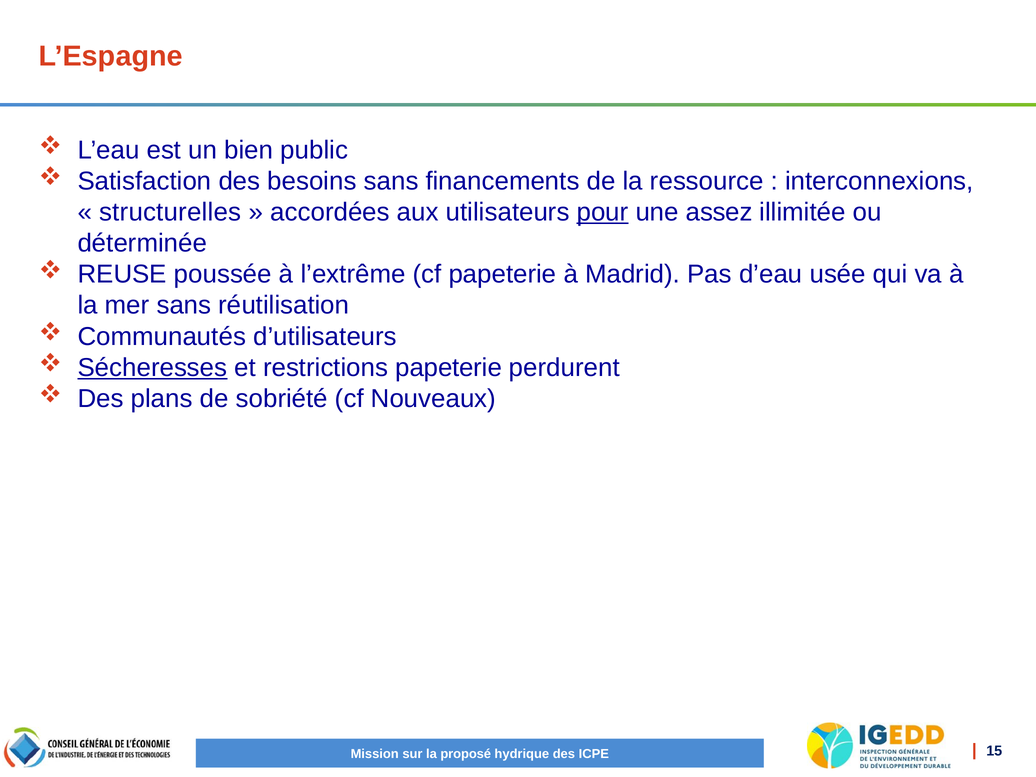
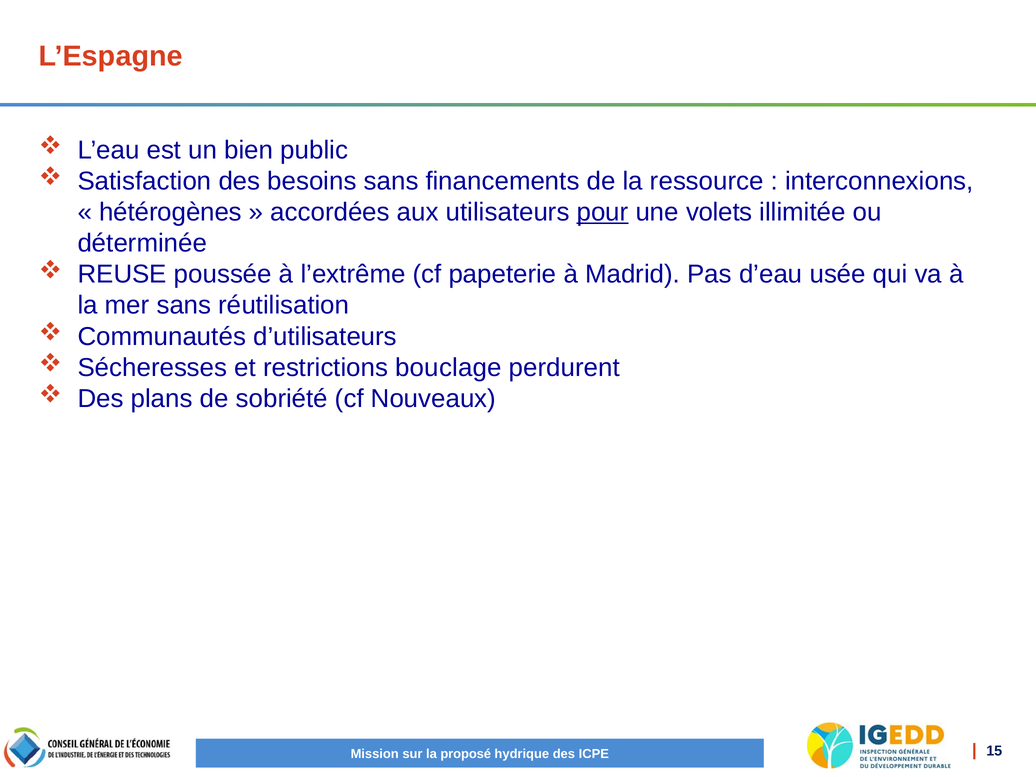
structurelles: structurelles -> hétérogènes (170, 212)
assez: assez -> volets (719, 212)
Sécheresses underline: present -> none (152, 368)
restrictions papeterie: papeterie -> bouclage (448, 368)
